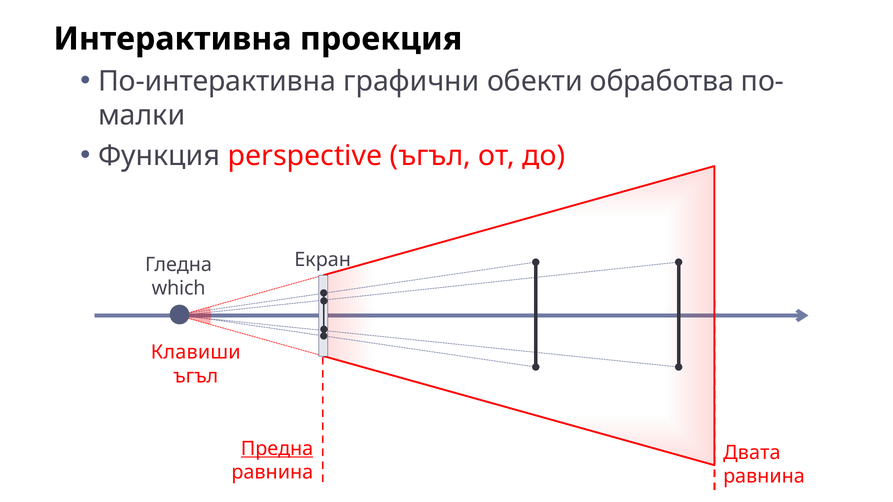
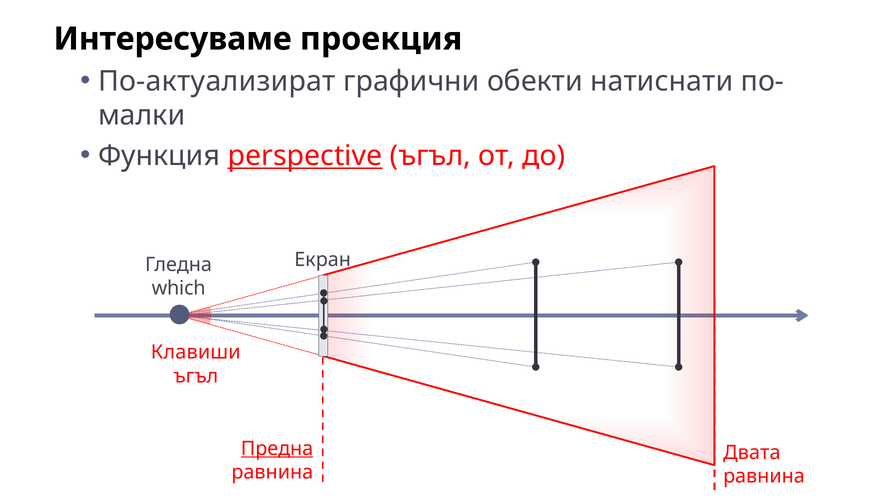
Интерактивна: Интерактивна -> Интересуваме (173, 39)
По-интерактивна: По-интерактивна -> По-актуализират (217, 81)
обработва: обработва -> натиснати (662, 81)
perspective underline: none -> present (305, 156)
